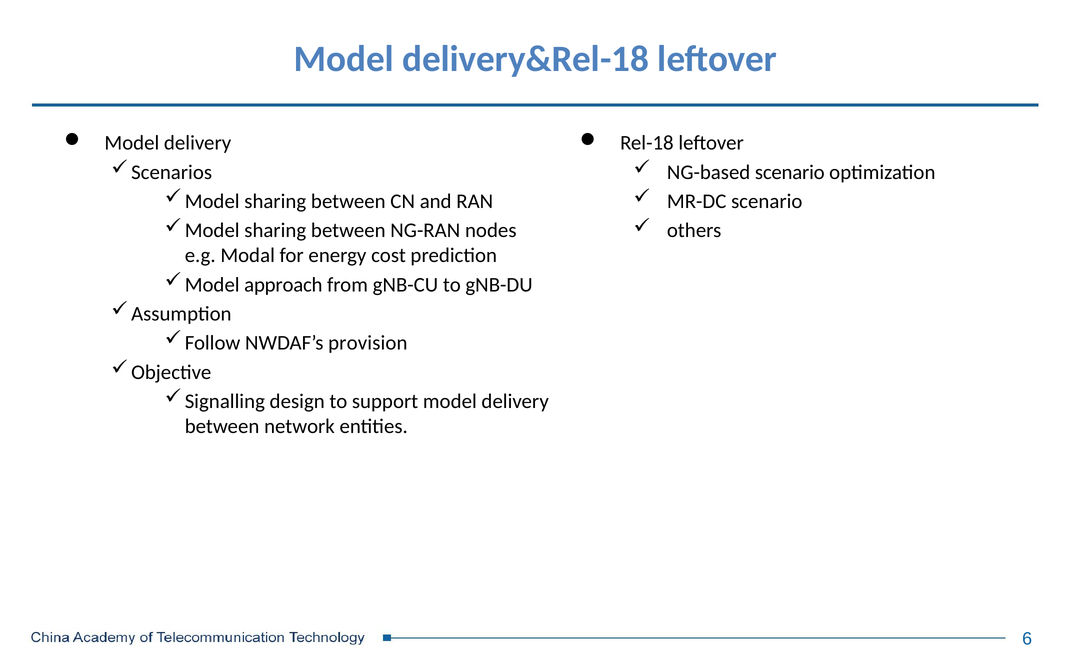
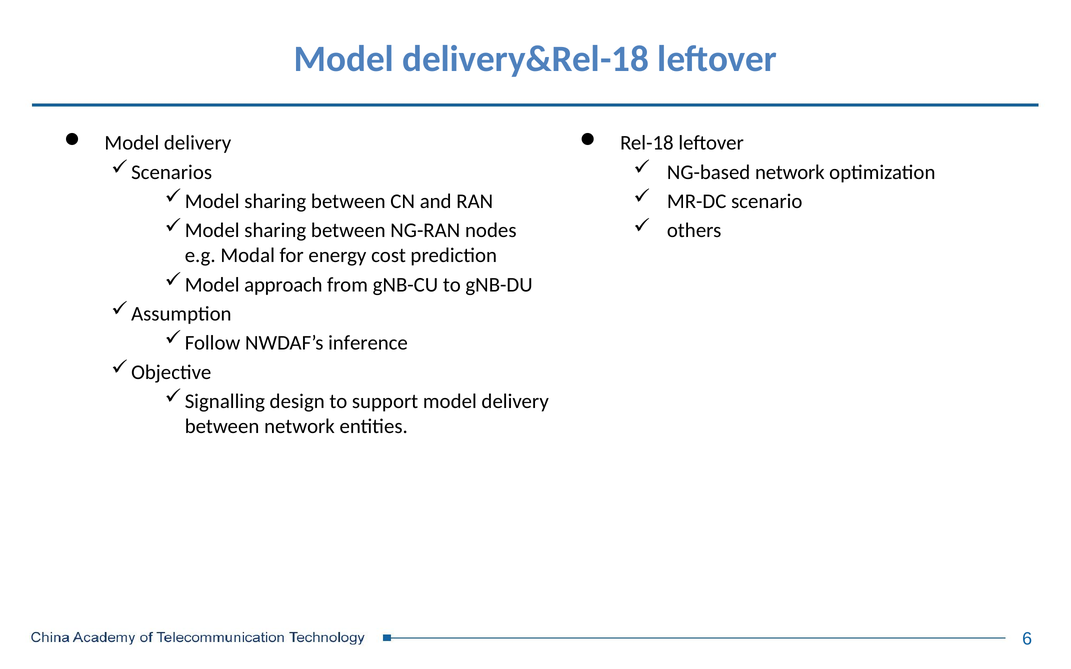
NG-based scenario: scenario -> network (790, 172)
provision: provision -> inference (368, 343)
